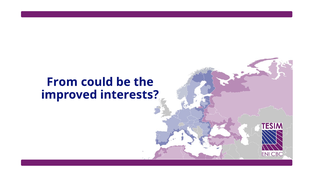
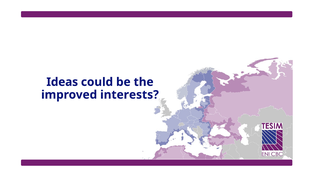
From: From -> Ideas (62, 82)
